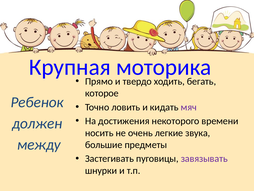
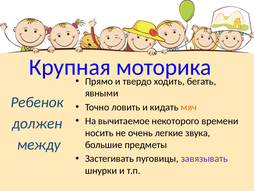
которое: которое -> явными (102, 93)
мяч colour: purple -> orange (189, 107)
достижения: достижения -> вычитаемое (124, 121)
